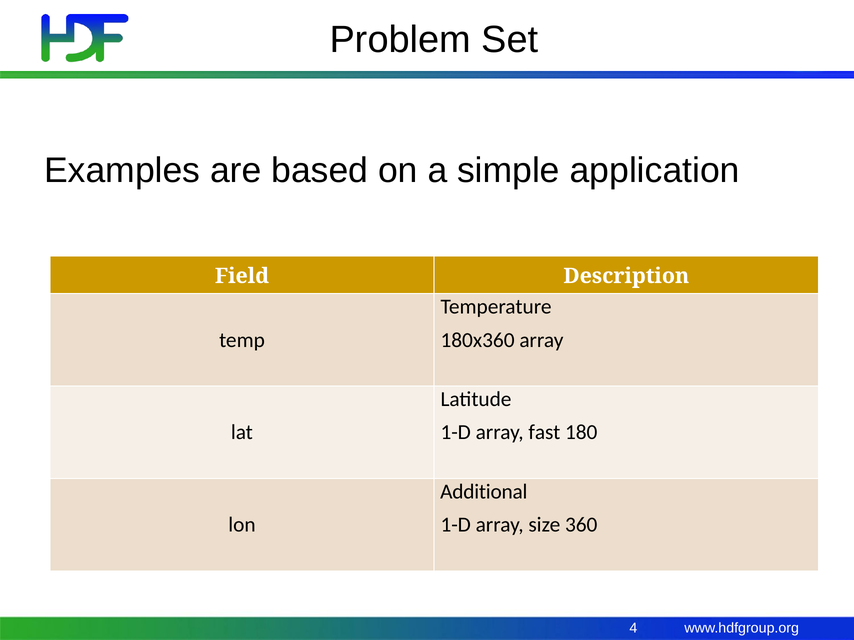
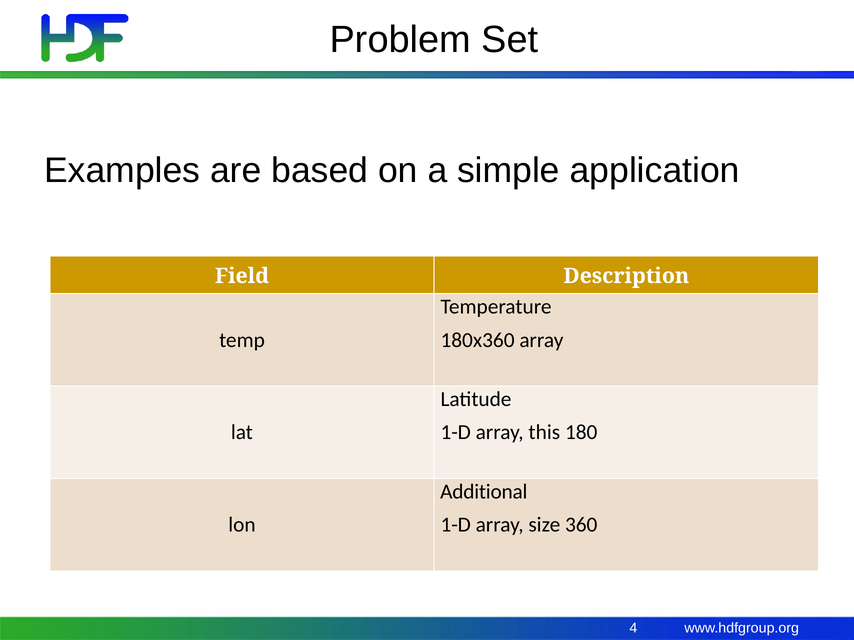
fast: fast -> this (544, 433)
